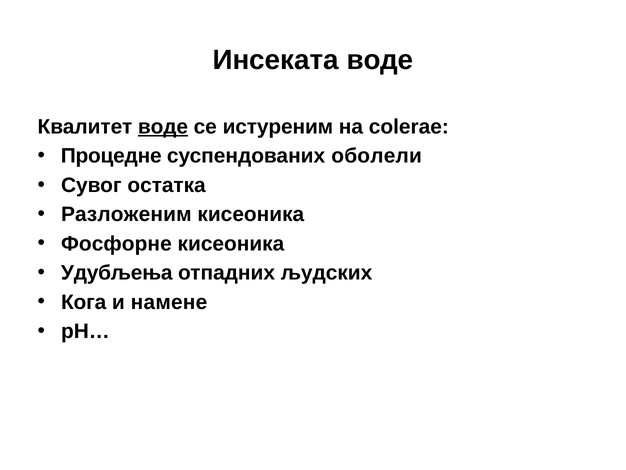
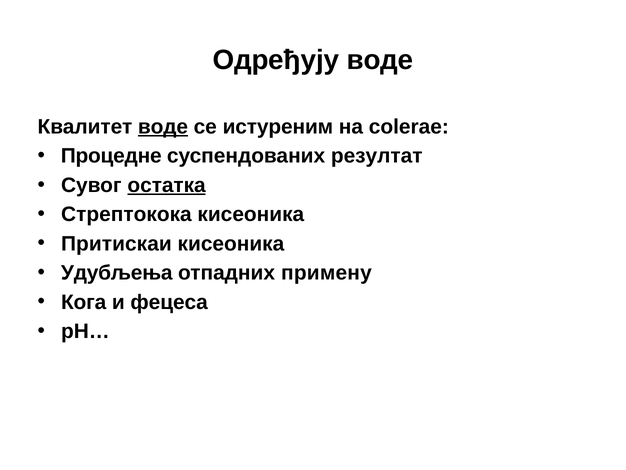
Инсеката: Инсеката -> Одређују (276, 60)
оболели: оболели -> резултат (377, 156)
остатка underline: none -> present (167, 185)
Разложеним: Разложеним -> Стрептокока (126, 214)
Фосфорне: Фосфорне -> Притискаи (116, 243)
људских: људских -> примену (326, 273)
намене: намене -> фецеса (169, 302)
